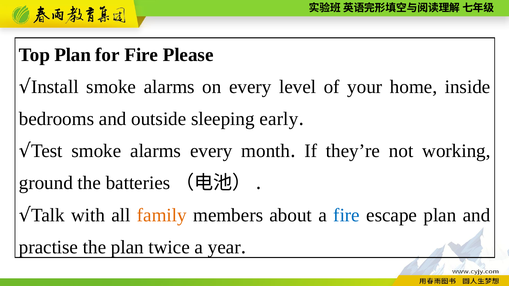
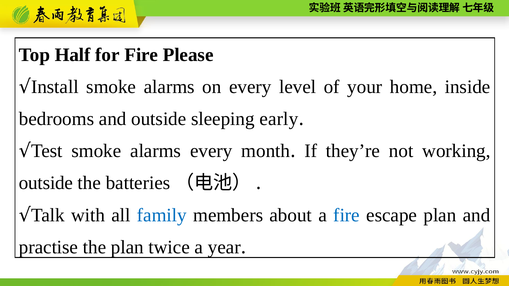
Top Plan: Plan -> Half (73, 55)
ground: ground -> outside (46, 183)
family colour: orange -> blue (162, 215)
